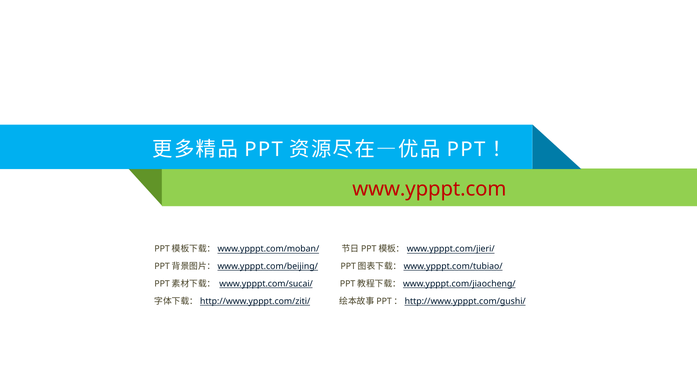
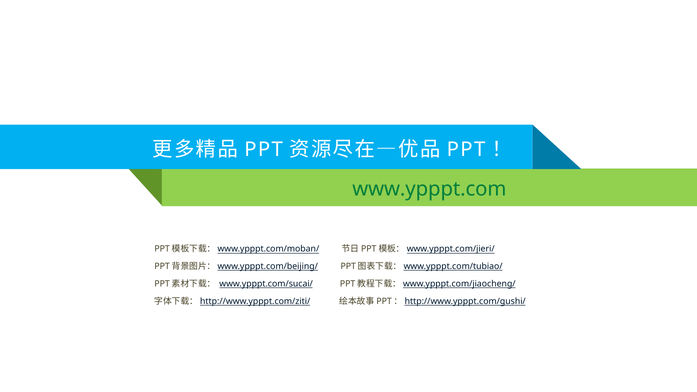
www.ypppt.com colour: red -> green (429, 189)
